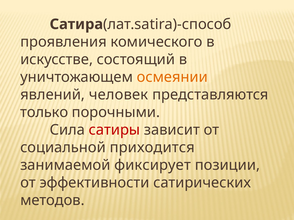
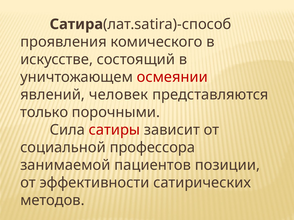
осмеянии colour: orange -> red (172, 77)
приходится: приходится -> профессора (152, 148)
фиксирует: фиксирует -> пациентов (153, 165)
